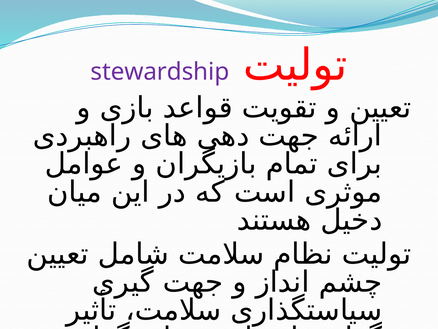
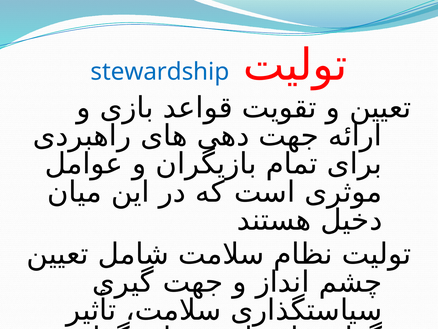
stewardship colour: purple -> blue (160, 72)
